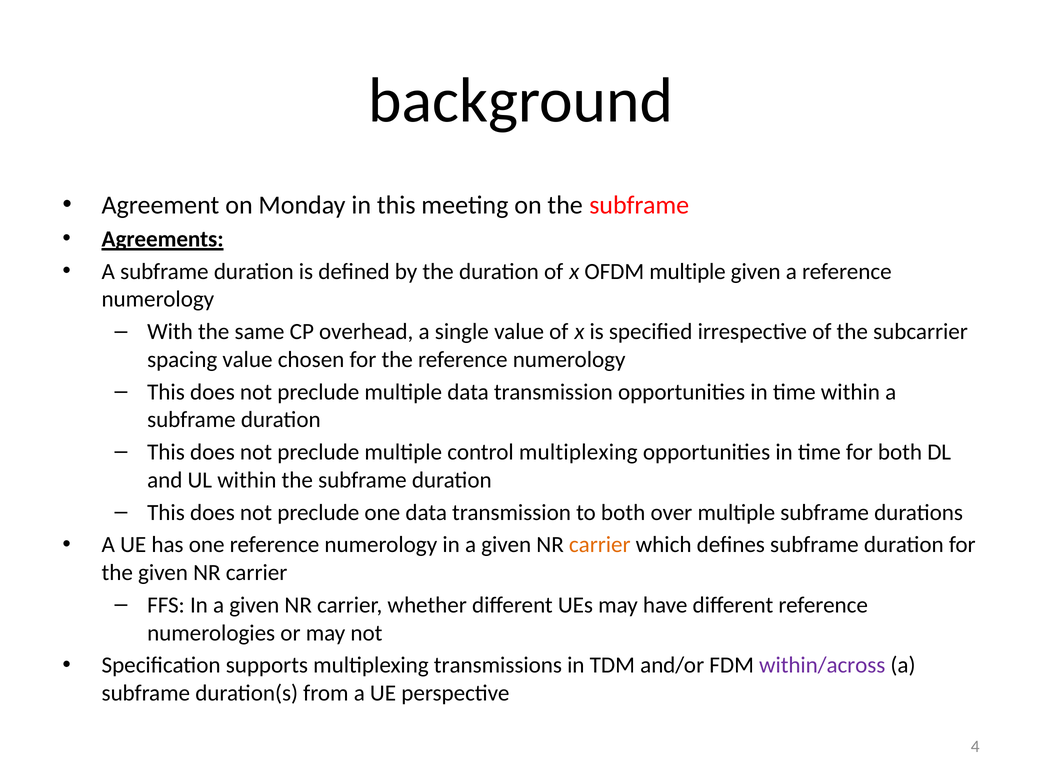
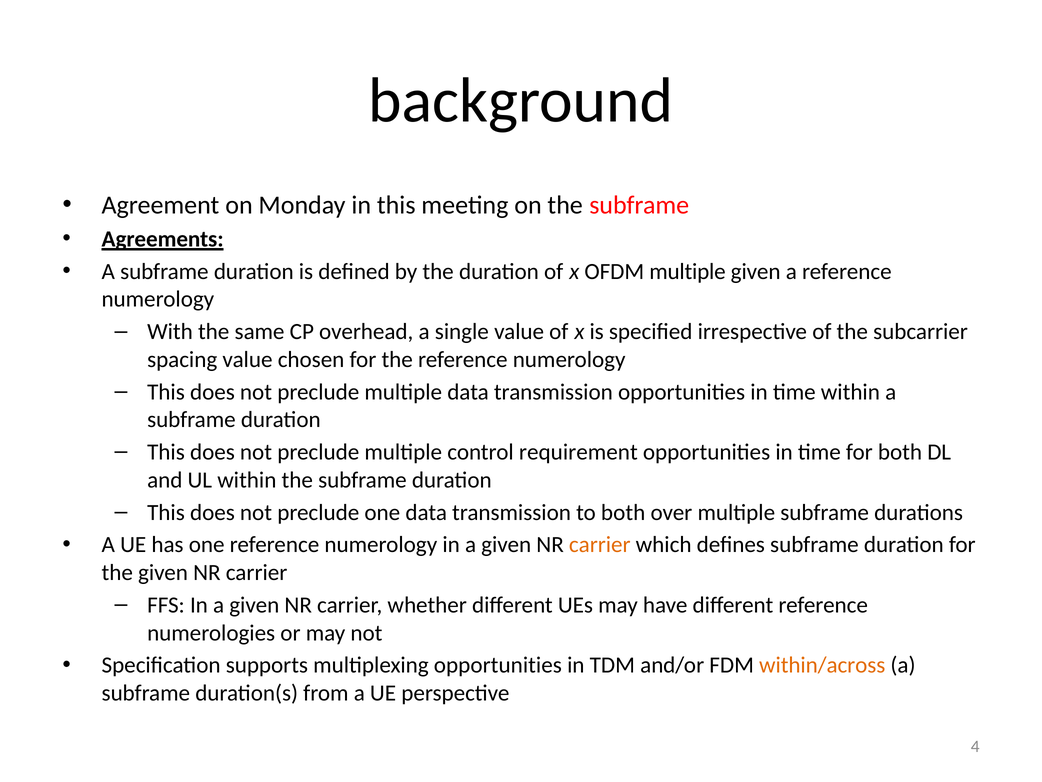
control multiplexing: multiplexing -> requirement (578, 452)
multiplexing transmissions: transmissions -> opportunities (498, 665)
within/across colour: purple -> orange (822, 665)
